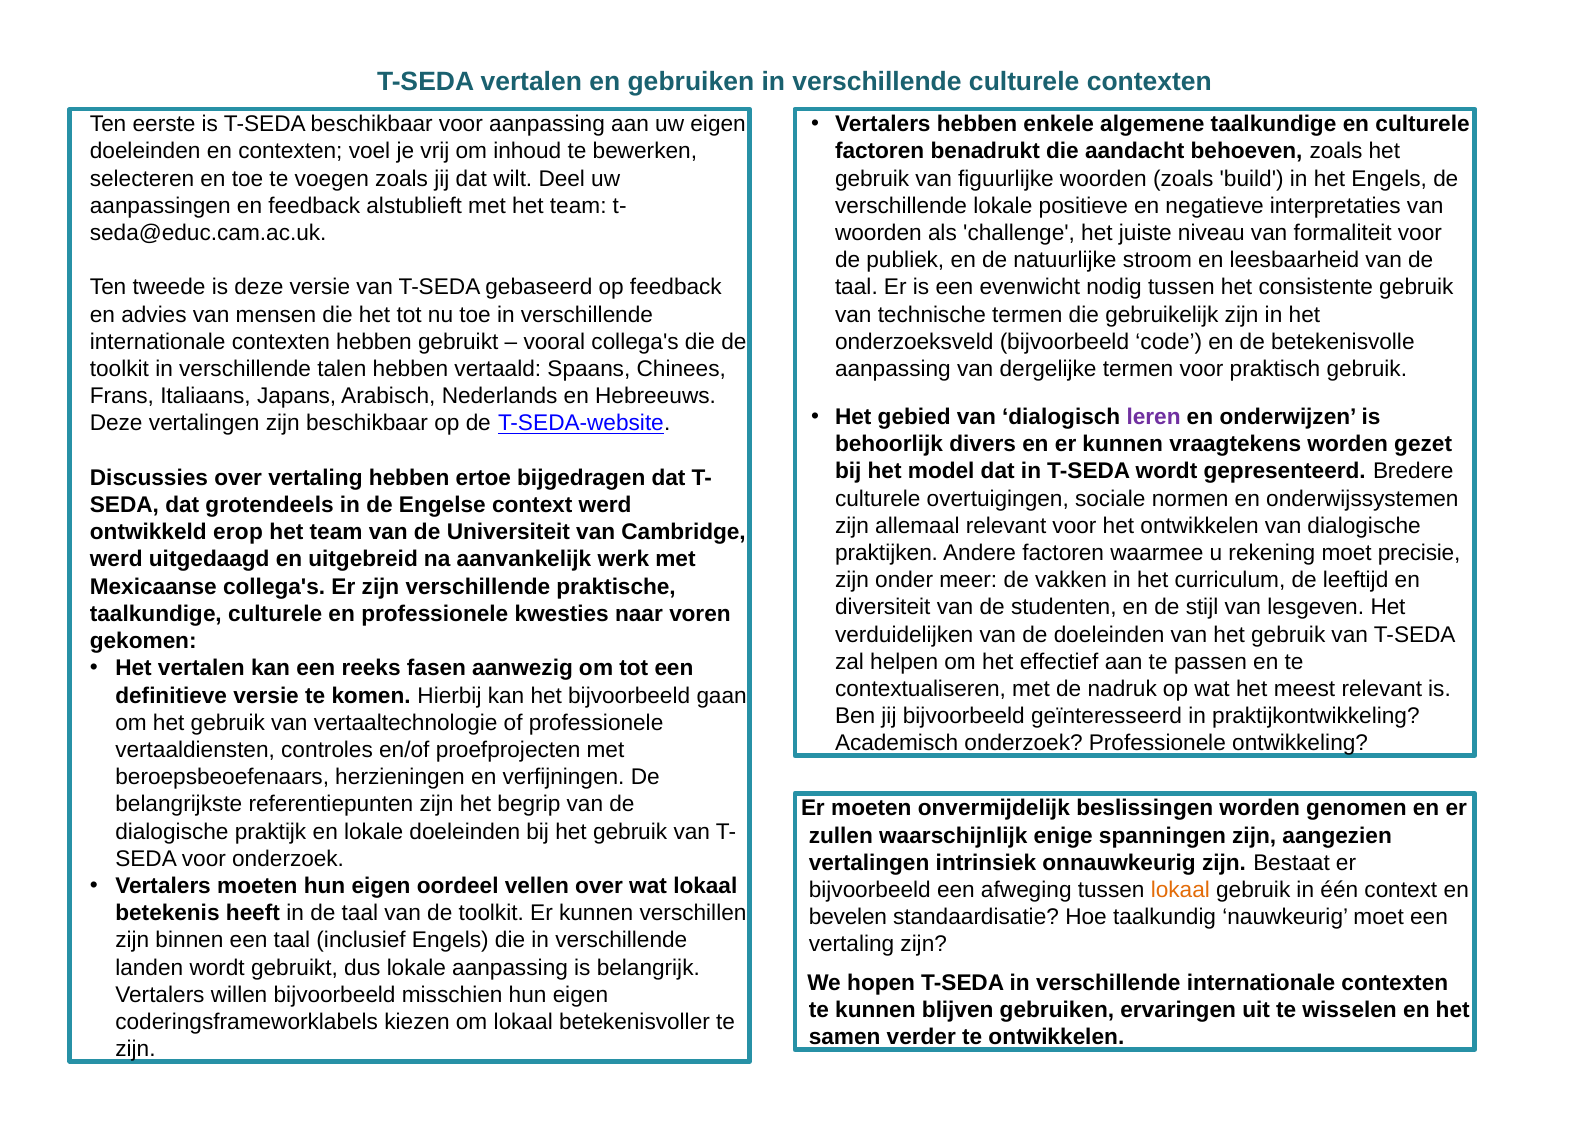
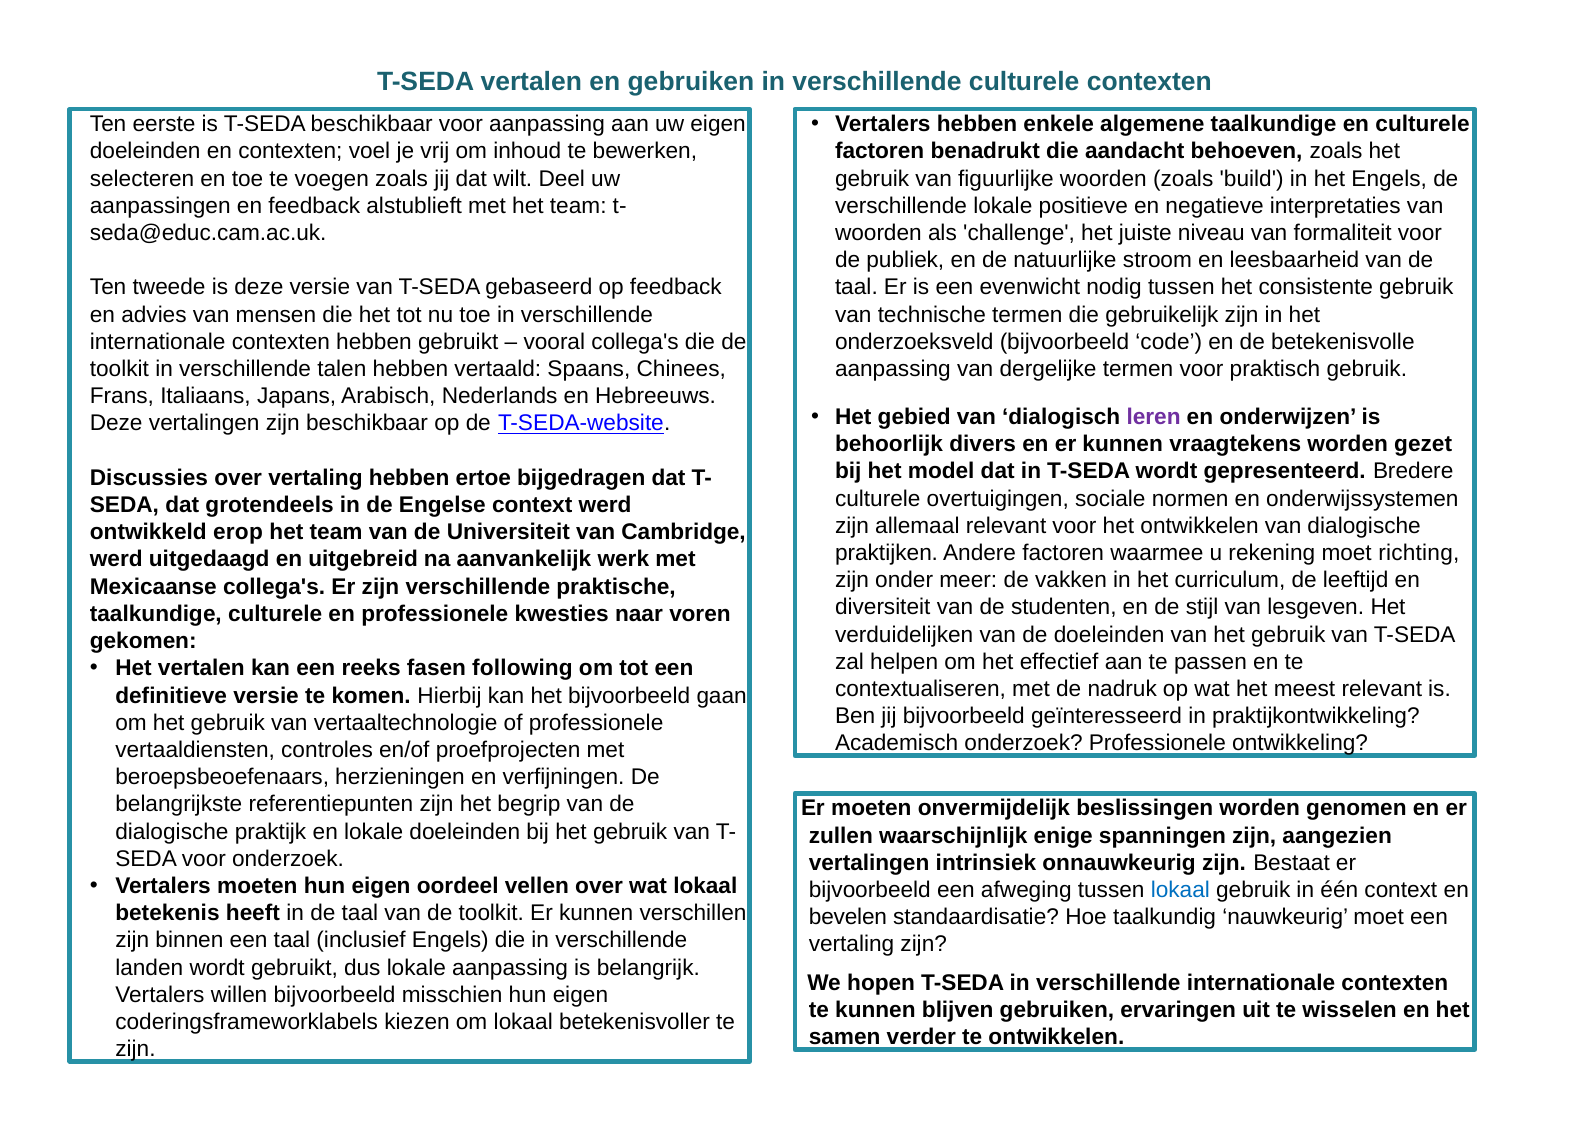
precisie: precisie -> richting (1419, 553)
aanwezig: aanwezig -> following (522, 668)
lokaal colour: orange -> blue (1180, 890)
